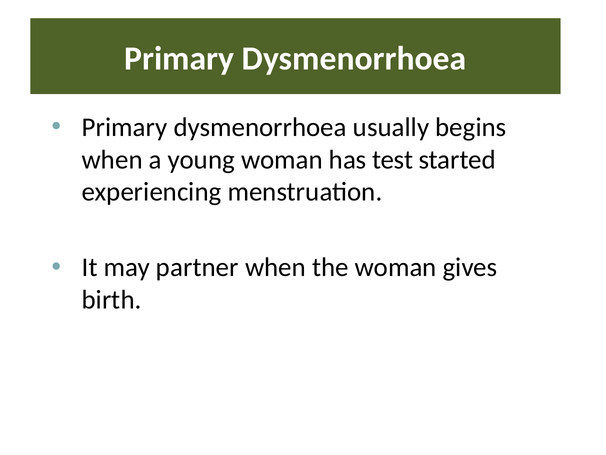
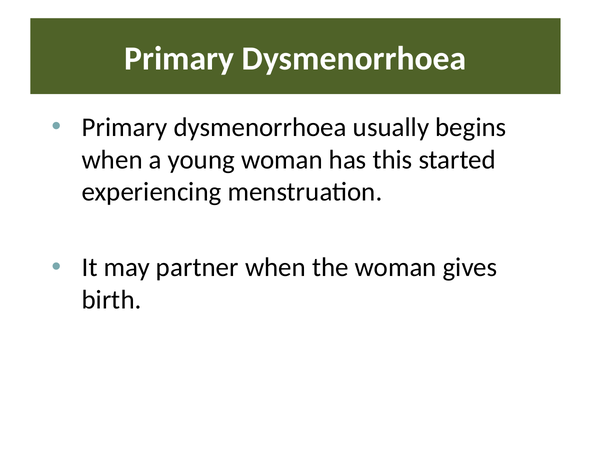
test: test -> this (392, 159)
